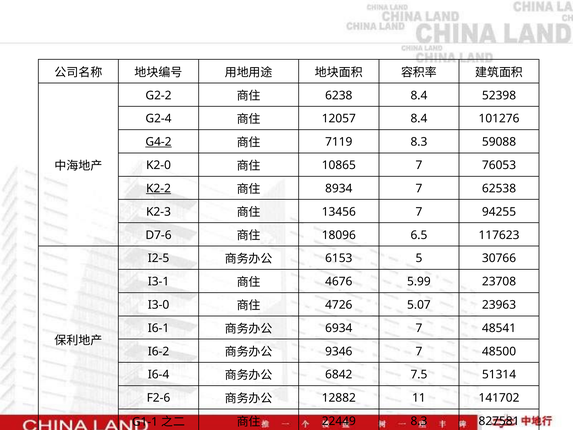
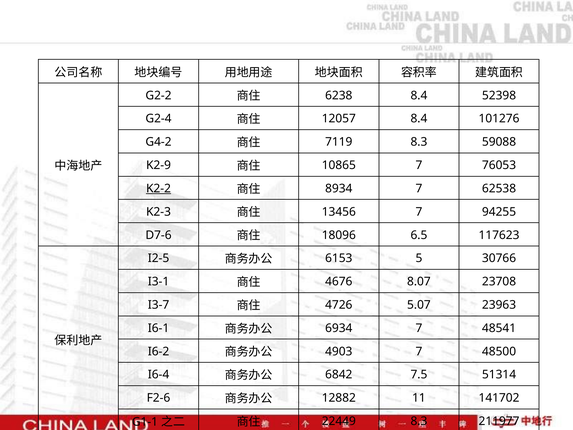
G4-2 underline: present -> none (159, 142)
K2-0: K2-0 -> K2-9 (159, 165)
5.99: 5.99 -> 8.07 (419, 281)
I3-0: I3-0 -> I3-7 (159, 305)
9346: 9346 -> 4903 (339, 351)
827581: 827581 -> 211977 (499, 421)
